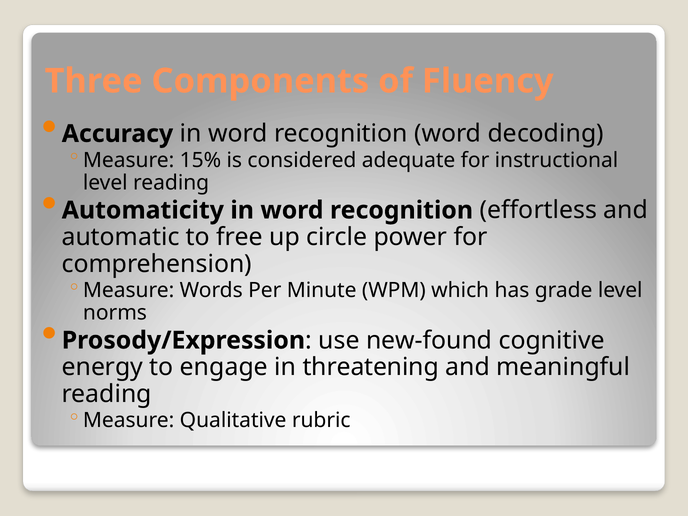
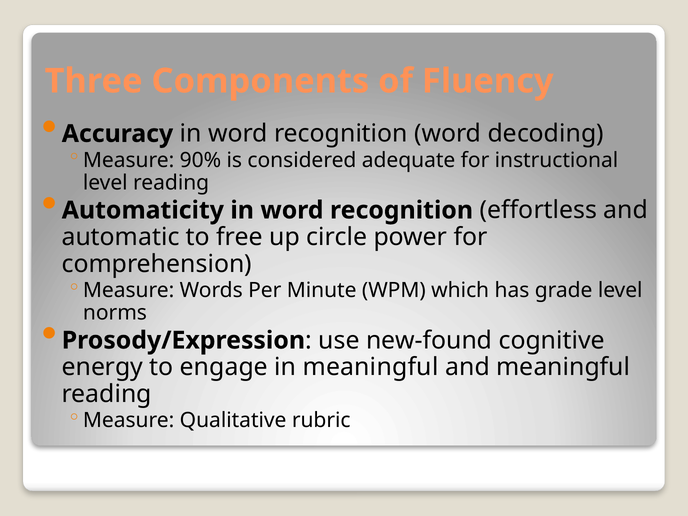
15%: 15% -> 90% (200, 160)
in threatening: threatening -> meaningful (371, 367)
